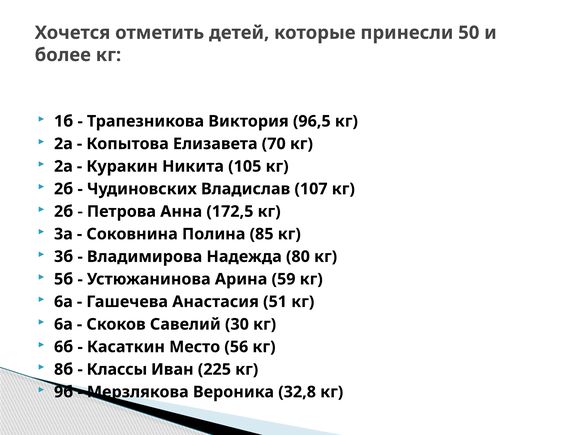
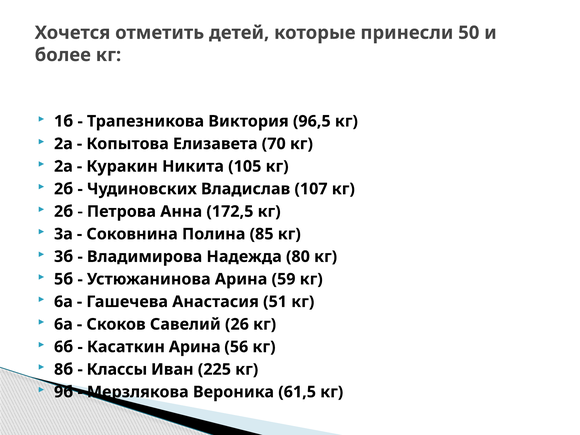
30: 30 -> 26 (237, 324)
Касаткин Место: Место -> Арина (195, 347)
32,8: 32,8 -> 61,5 (297, 392)
